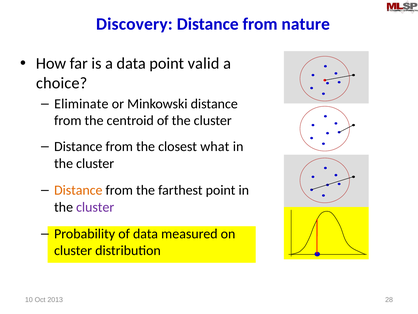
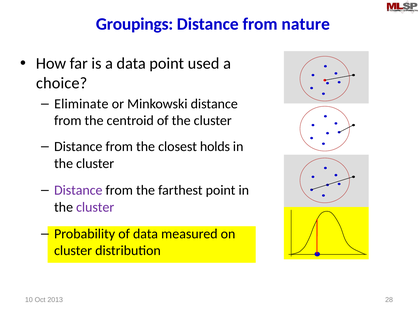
Discovery: Discovery -> Groupings (135, 24)
valid: valid -> used (204, 63)
what: what -> holds (215, 146)
Distance colour: orange -> purple (78, 190)
